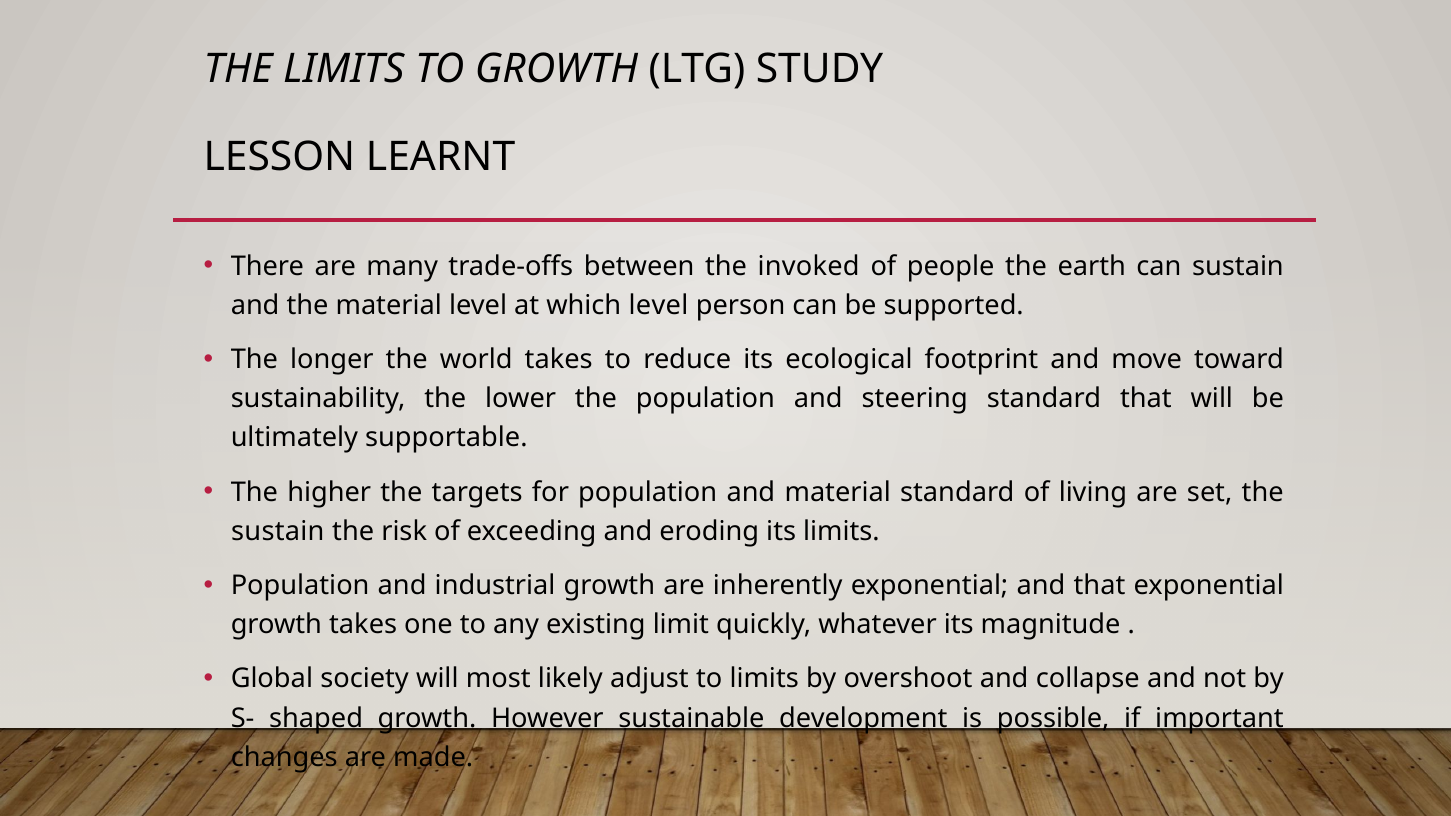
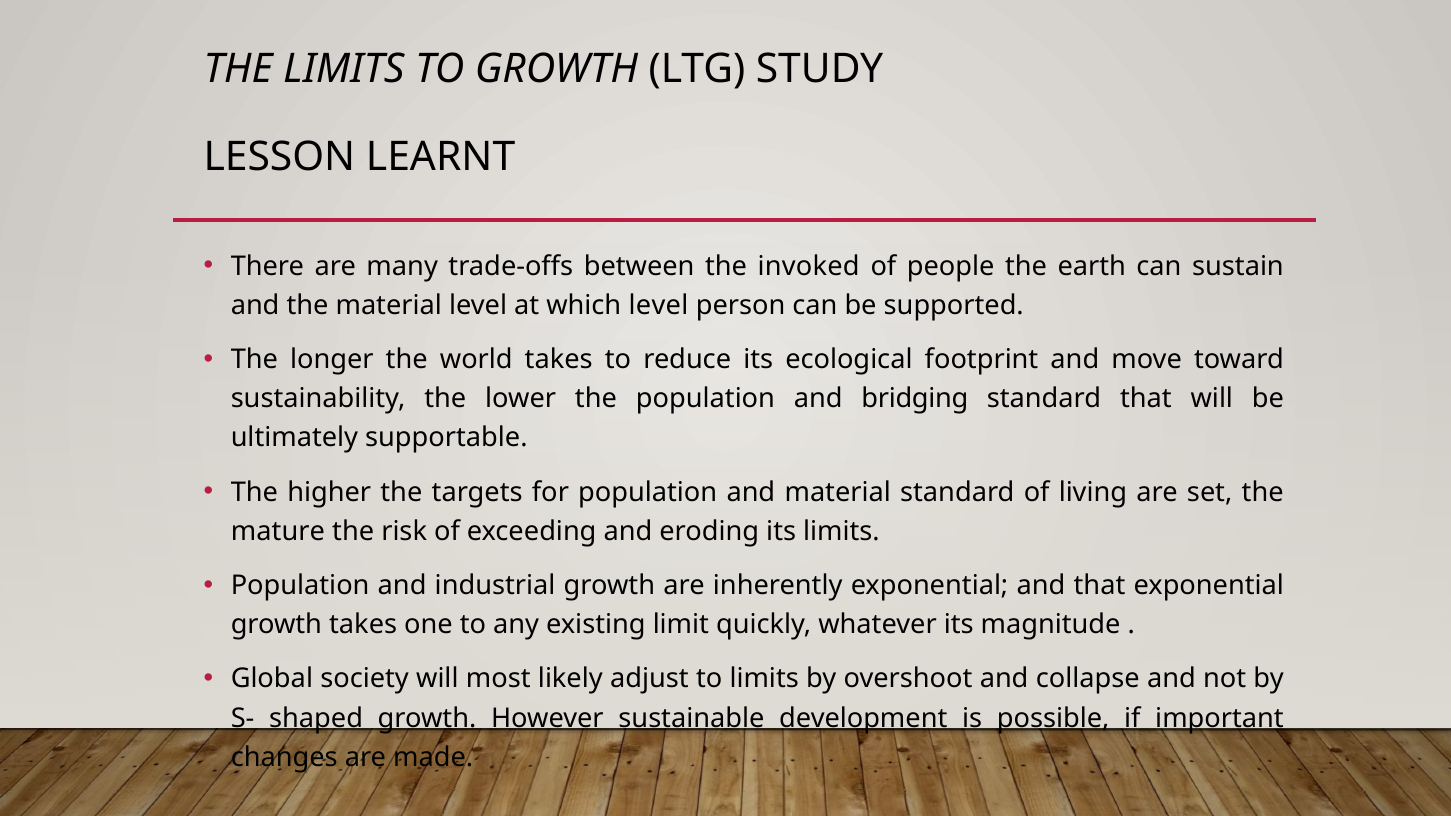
steering: steering -> bridging (915, 399)
sustain: sustain -> mature (278, 531)
